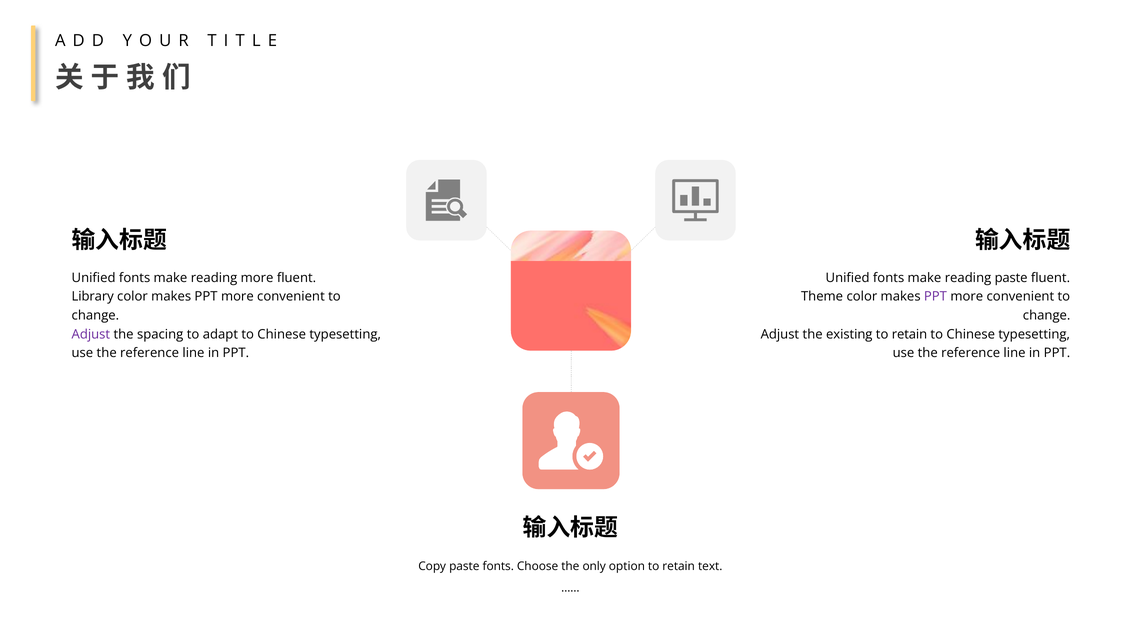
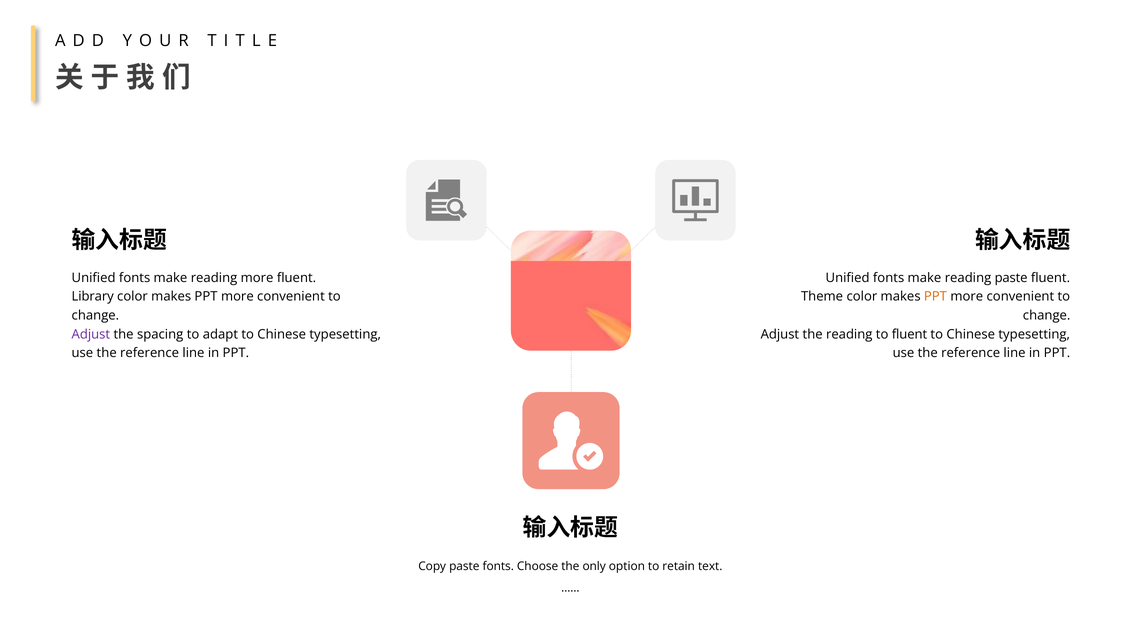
PPT colour: purple -> orange (935, 297)
the existing: existing -> reading (849, 334)
retain: retain -> fluent (909, 334)
